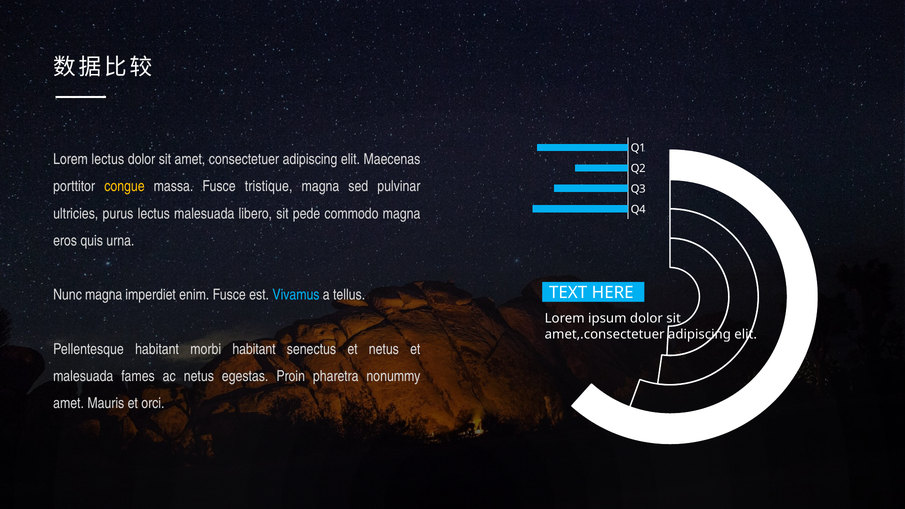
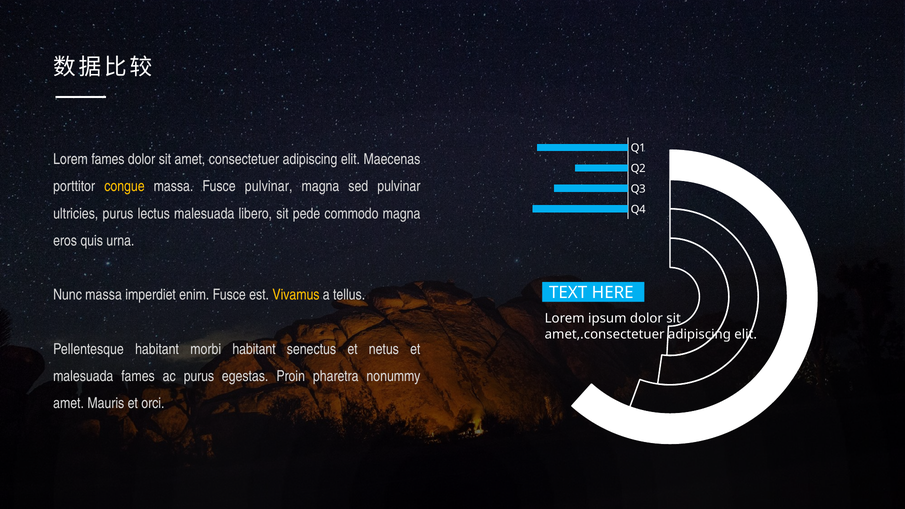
Lorem lectus: lectus -> fames (108, 159)
Fusce tristique: tristique -> pulvinar (269, 186)
Nunc magna: magna -> massa (104, 295)
Vivamus colour: light blue -> yellow (296, 295)
ac netus: netus -> purus (199, 376)
